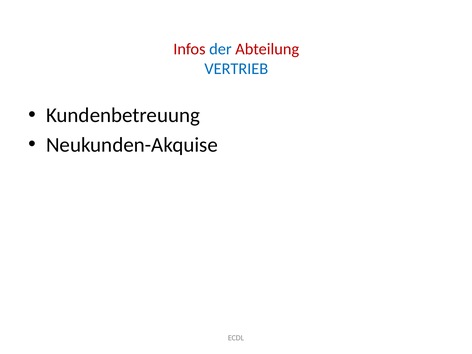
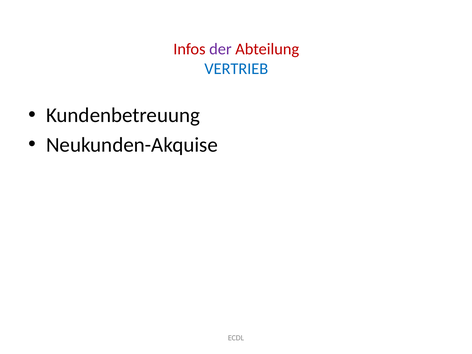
der colour: blue -> purple (220, 49)
